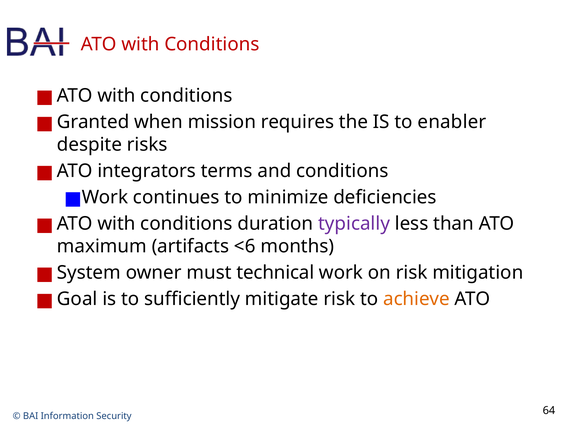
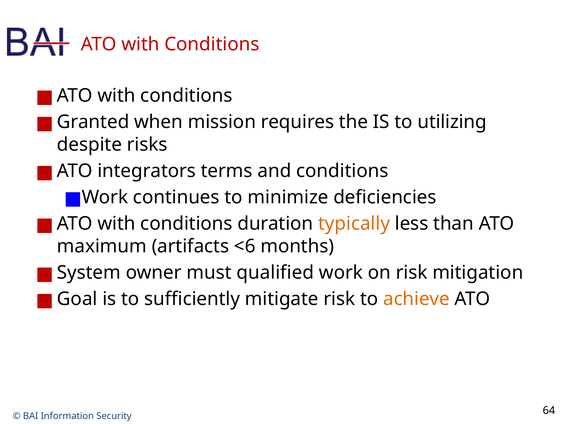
enabler: enabler -> utilizing (452, 122)
typically colour: purple -> orange (354, 224)
technical: technical -> qualified (275, 272)
